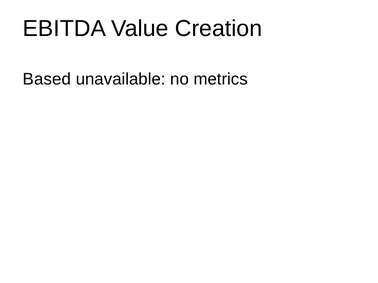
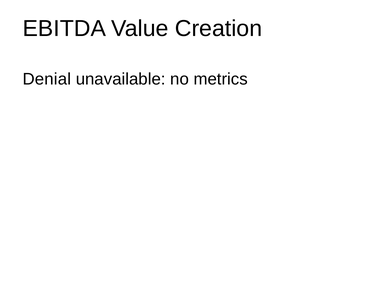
Based: Based -> Denial (47, 79)
